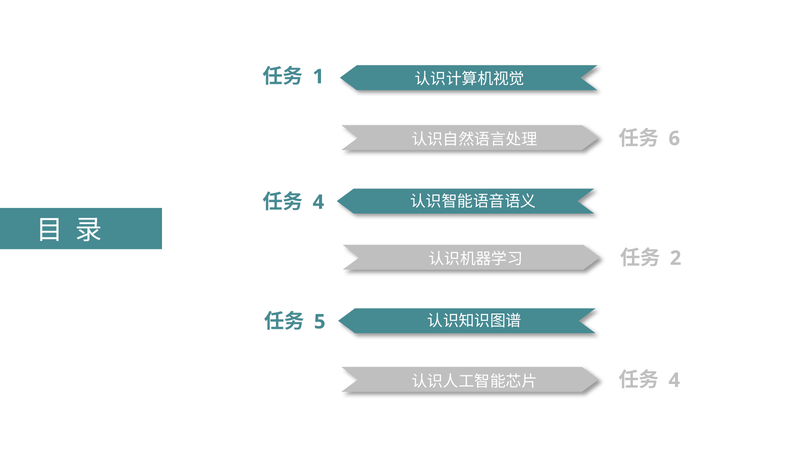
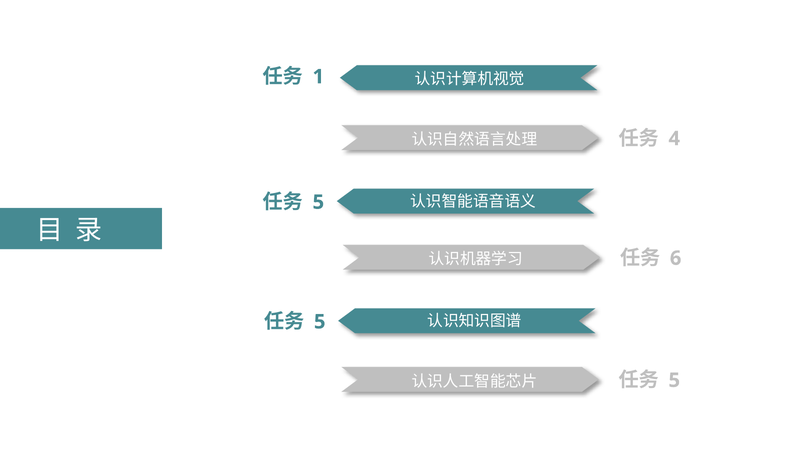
6: 6 -> 4 (674, 139)
4: 4 -> 5 (318, 202)
2: 2 -> 6 (676, 258)
4: 4 -> 5 (674, 380)
